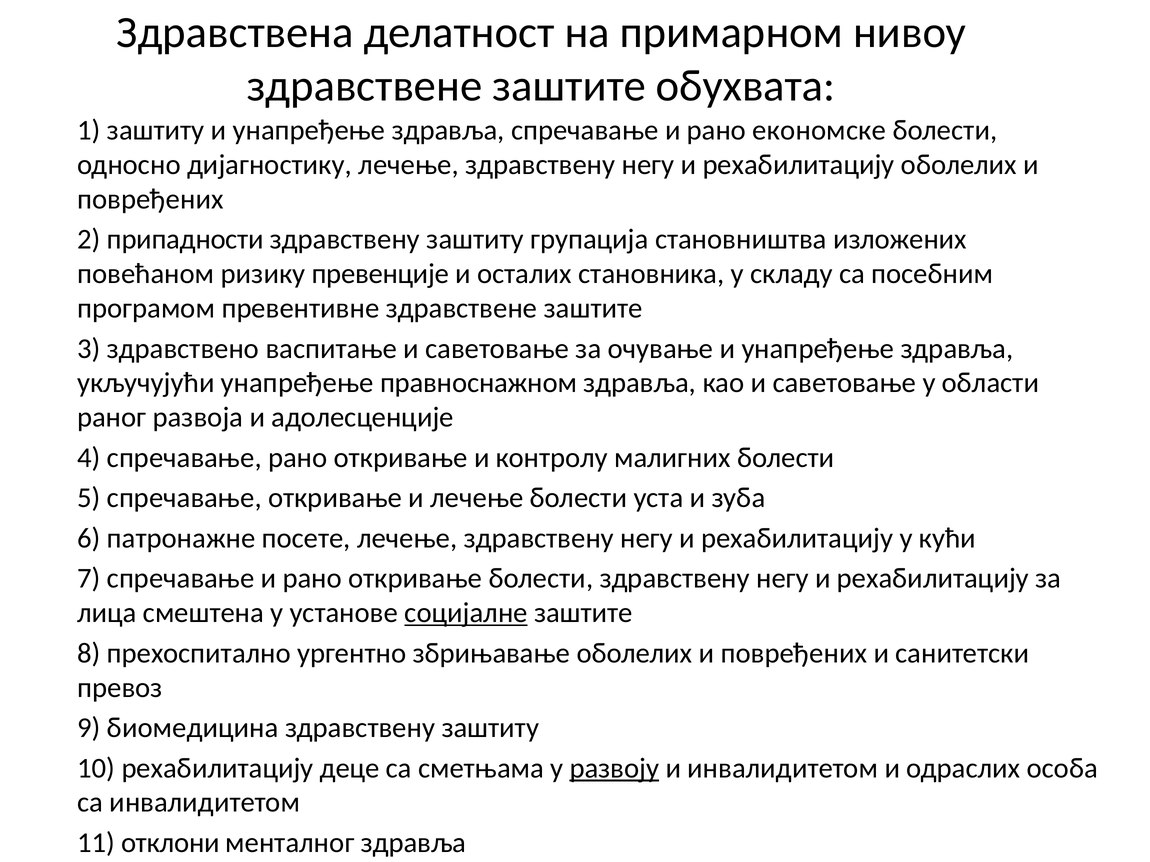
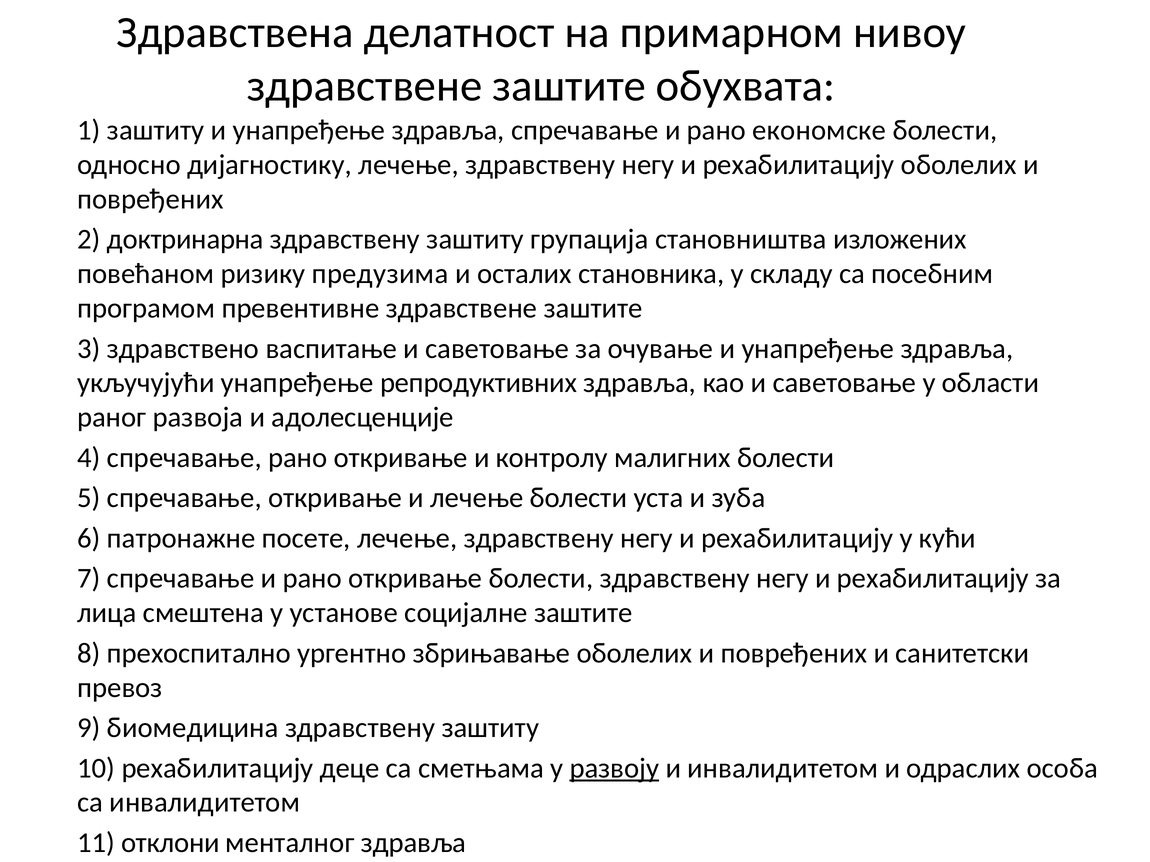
припадности: припадности -> доктринарна (185, 239)
превенције: превенције -> предузима (380, 274)
правноснажном: правноснажном -> репродуктивних (479, 383)
социјалне underline: present -> none (466, 613)
